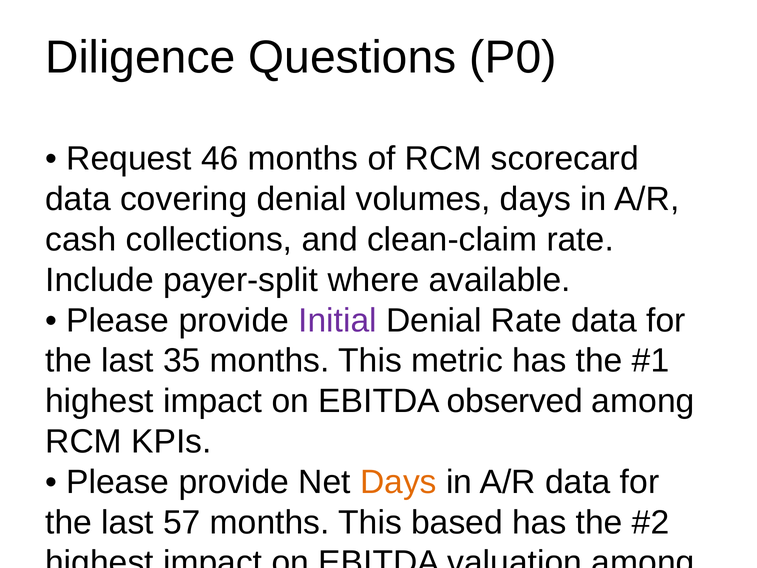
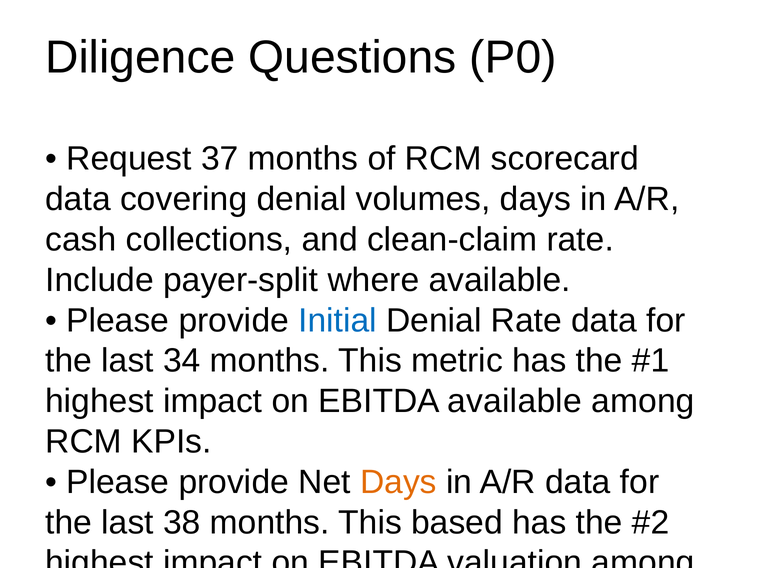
46: 46 -> 37 (220, 159)
Initial colour: purple -> blue (338, 320)
35: 35 -> 34 (182, 361)
EBITDA observed: observed -> available (515, 401)
57: 57 -> 38 (182, 522)
